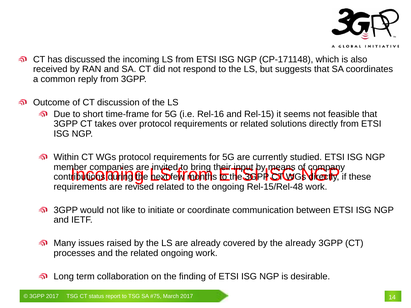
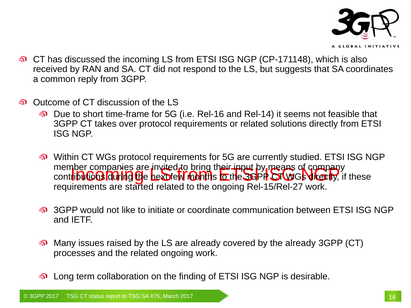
Rel-15: Rel-15 -> Rel-14 (259, 114)
revised: revised -> started (139, 187)
Rel-15/Rel-48: Rel-15/Rel-48 -> Rel-15/Rel-27 (275, 187)
